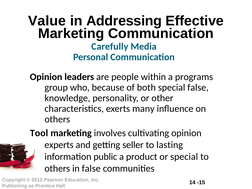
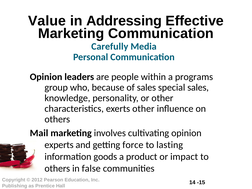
of both: both -> sales (146, 88)
special false: false -> sales (198, 88)
exerts many: many -> other (143, 109)
Tool: Tool -> Mail (39, 133)
seller: seller -> force (133, 145)
public: public -> goods (105, 157)
or special: special -> impact (184, 157)
